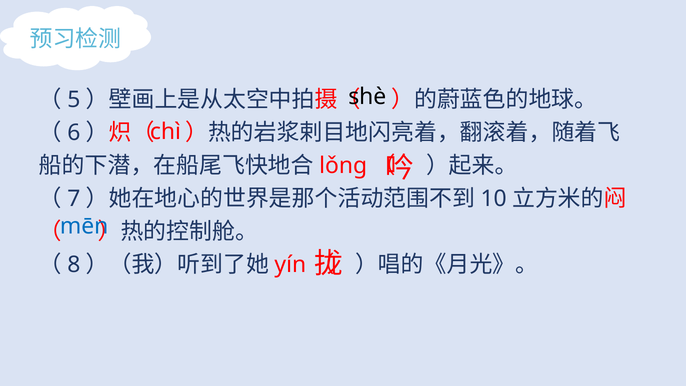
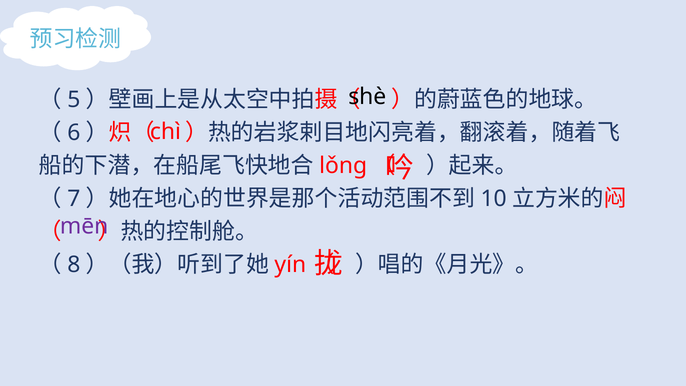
mēn colour: blue -> purple (84, 226)
